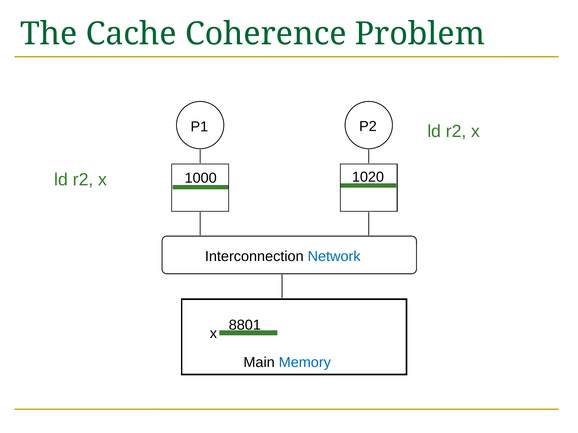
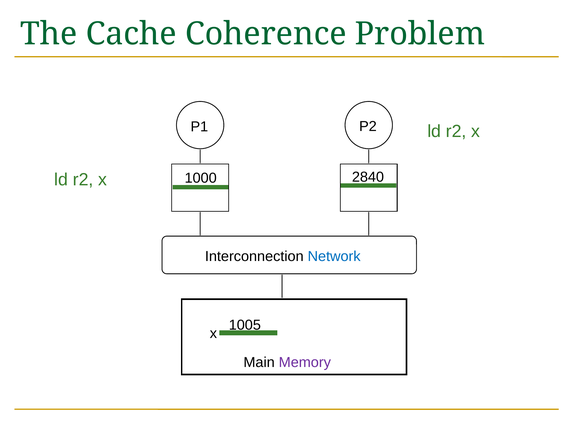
1020: 1020 -> 2840 (368, 177)
8801: 8801 -> 1005 (245, 326)
Memory colour: blue -> purple (305, 363)
